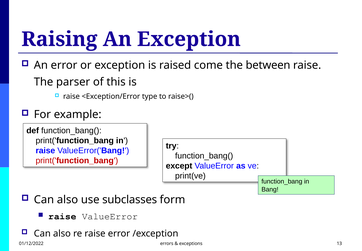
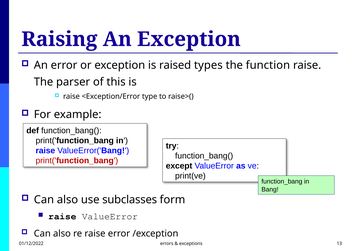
come: come -> types (208, 65)
between: between -> function (268, 65)
